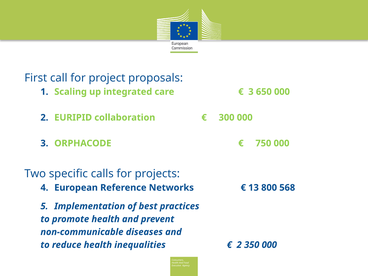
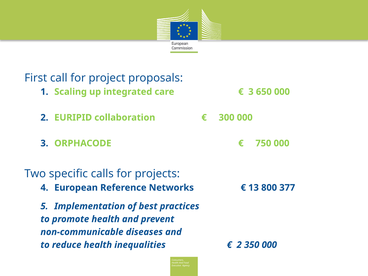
568: 568 -> 377 (287, 188)
